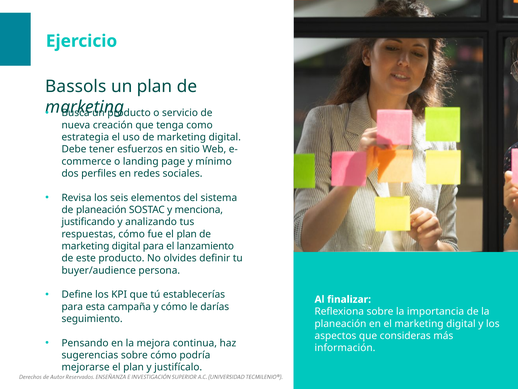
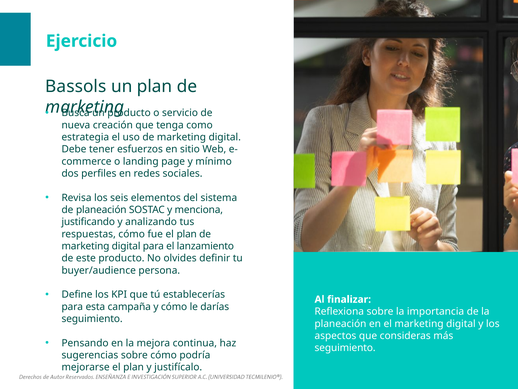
información: información -> seguimiento (345, 347)
